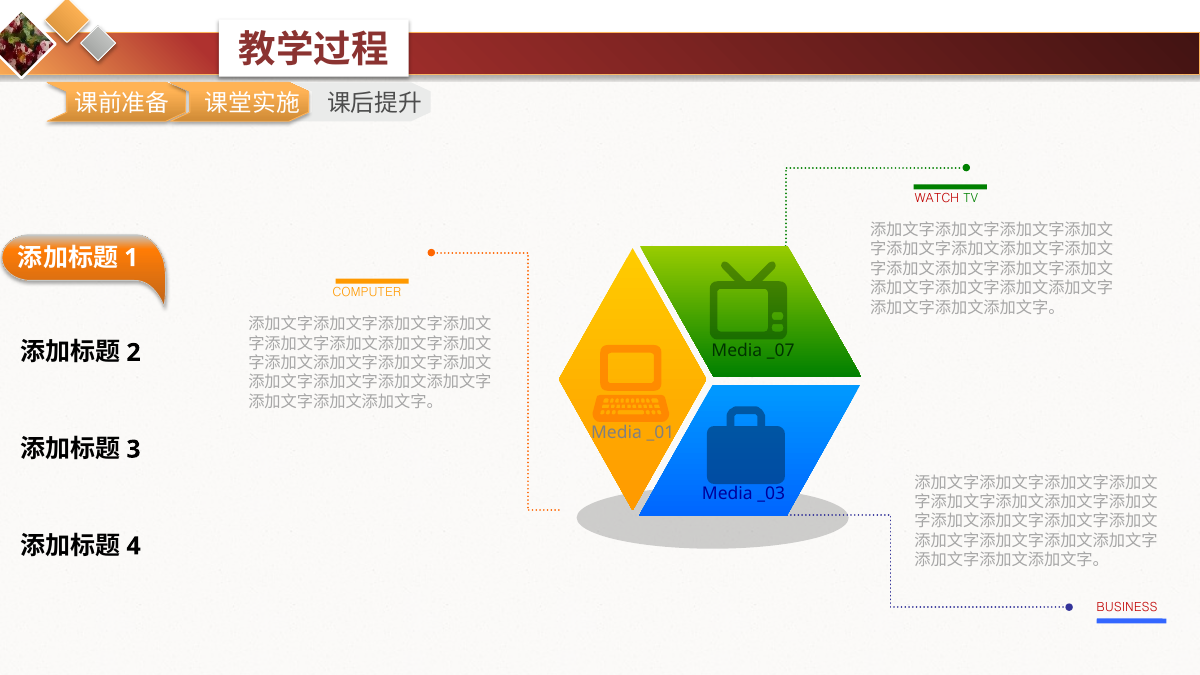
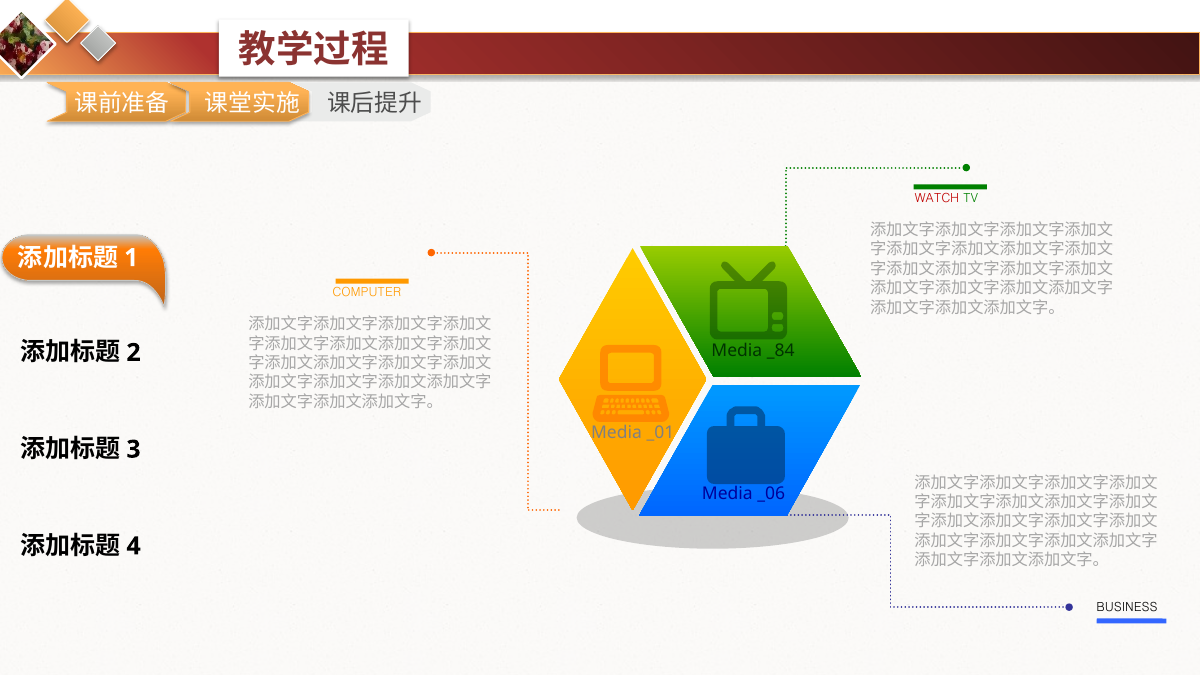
_07: _07 -> _84 (781, 351)
_03: _03 -> _06 (771, 494)
BUSINESS colour: red -> black (1127, 608)
